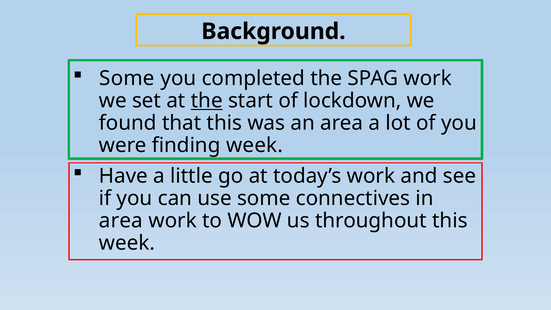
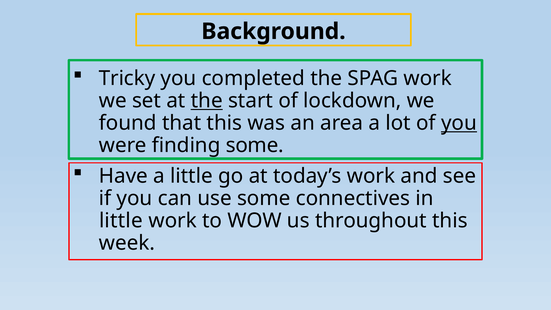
Some: Some -> Tricky (127, 78)
you underline: none -> present (459, 123)
finding week: week -> some (255, 145)
area: area -> little (121, 221)
